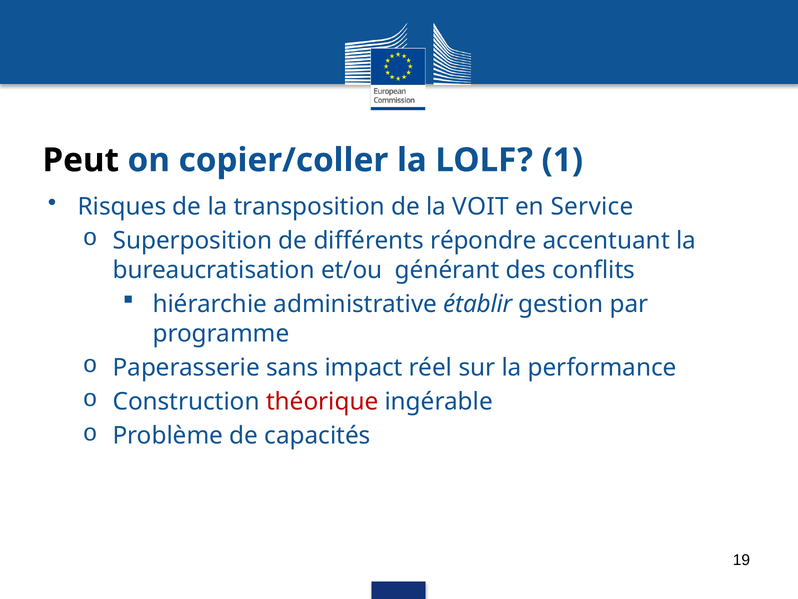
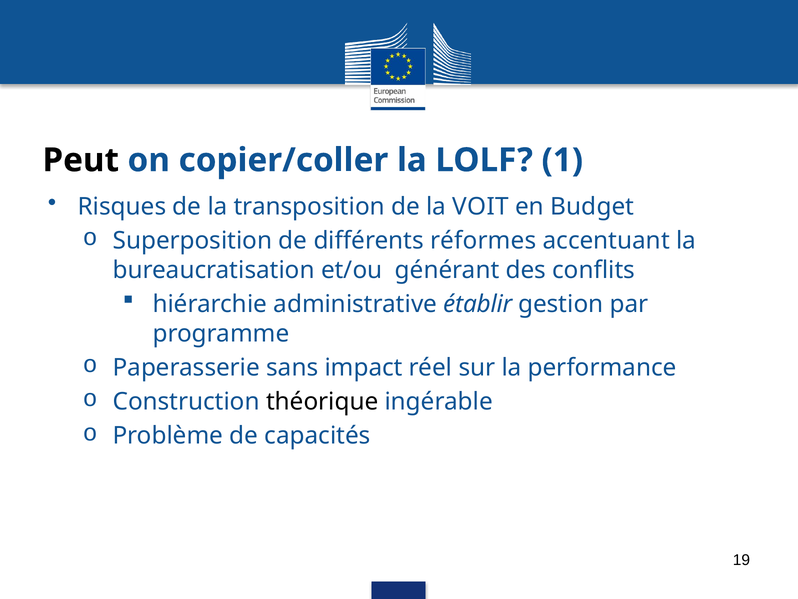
Service: Service -> Budget (592, 206)
répondre: répondre -> réformes (483, 241)
théorique colour: red -> black (322, 401)
